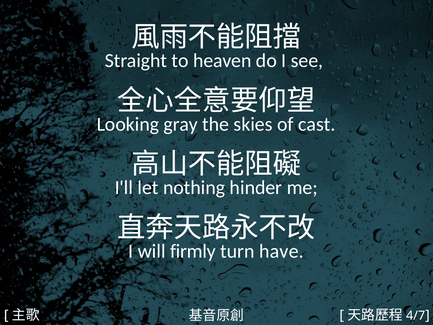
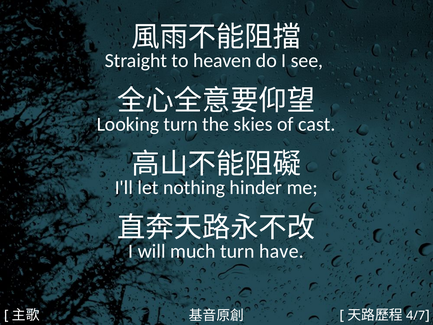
Looking gray: gray -> turn (181, 124)
firmly: firmly -> much (193, 251)
